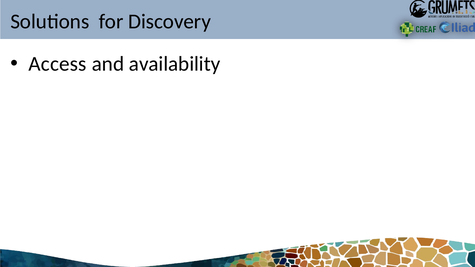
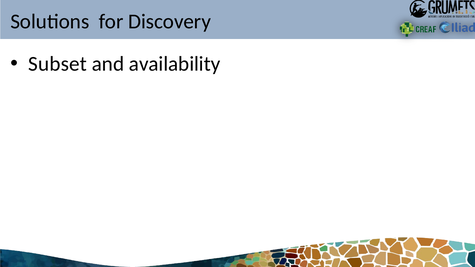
Access: Access -> Subset (58, 64)
